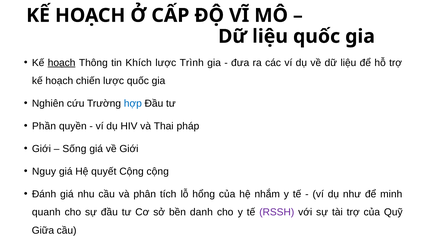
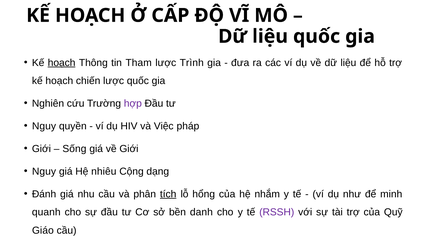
Khích: Khích -> Tham (139, 63)
hợp colour: blue -> purple (133, 104)
Phần: Phần -> Nguy (44, 126)
Thai: Thai -> Việc (164, 126)
quyết: quyết -> nhiêu (104, 172)
Cộng cộng: cộng -> dạng (158, 172)
tích underline: none -> present (168, 194)
Giữa: Giữa -> Giáo (43, 231)
